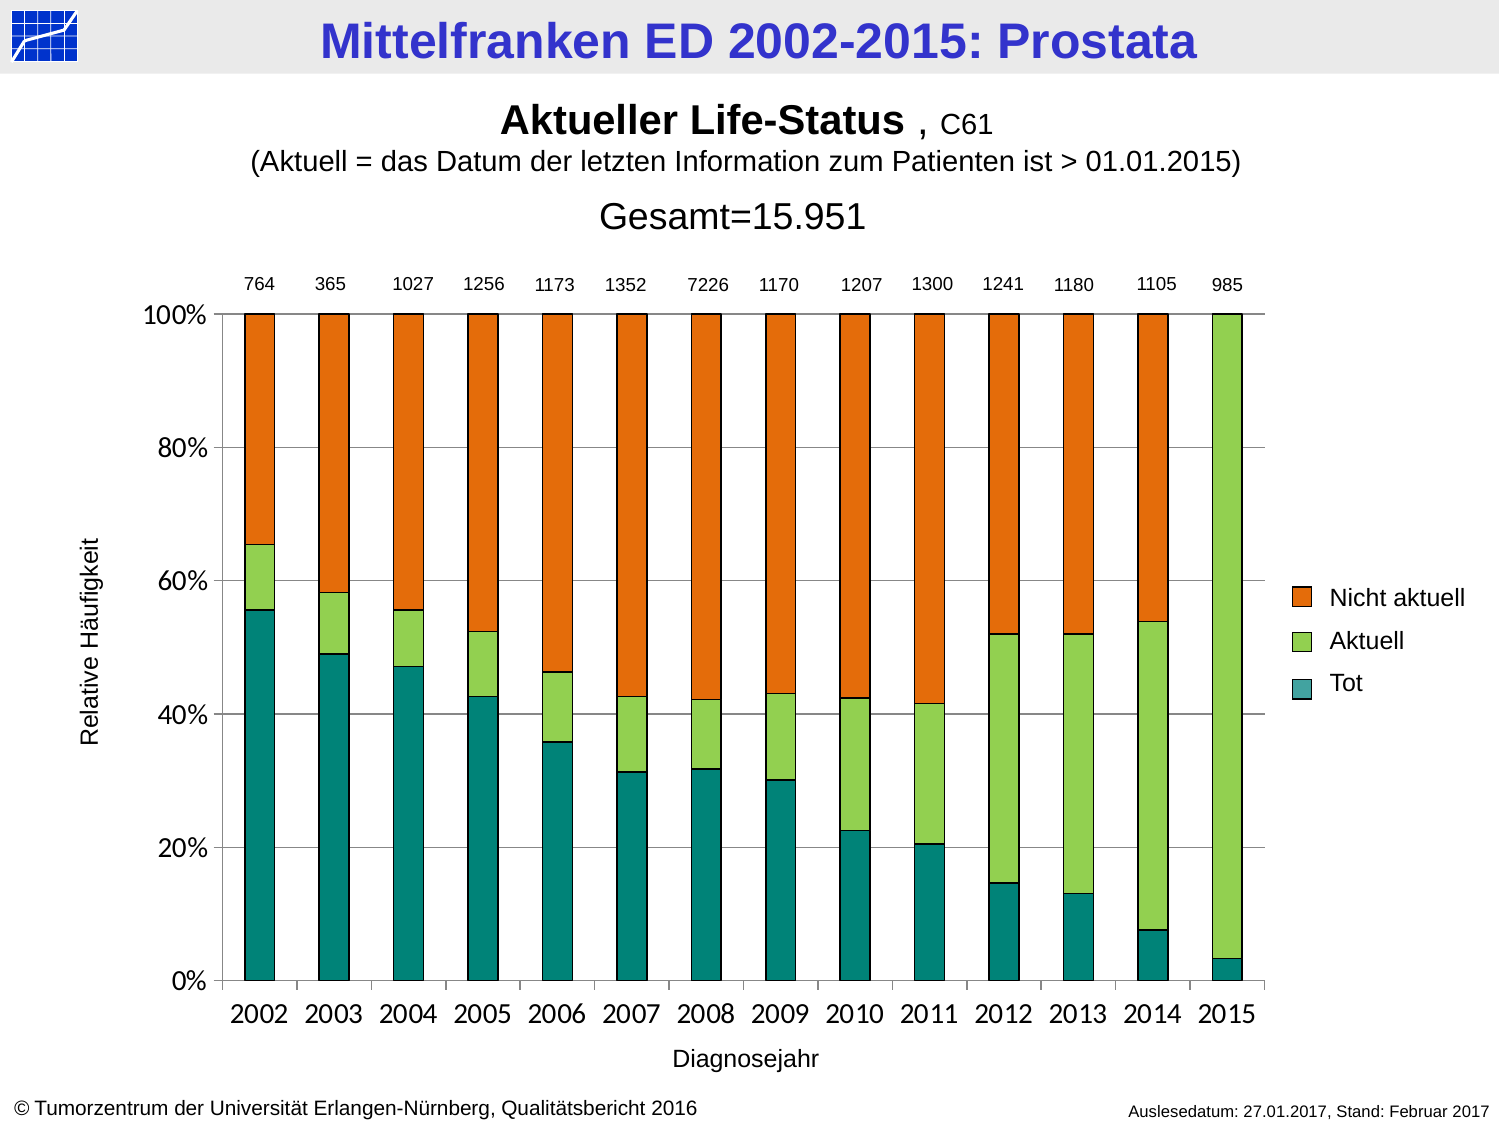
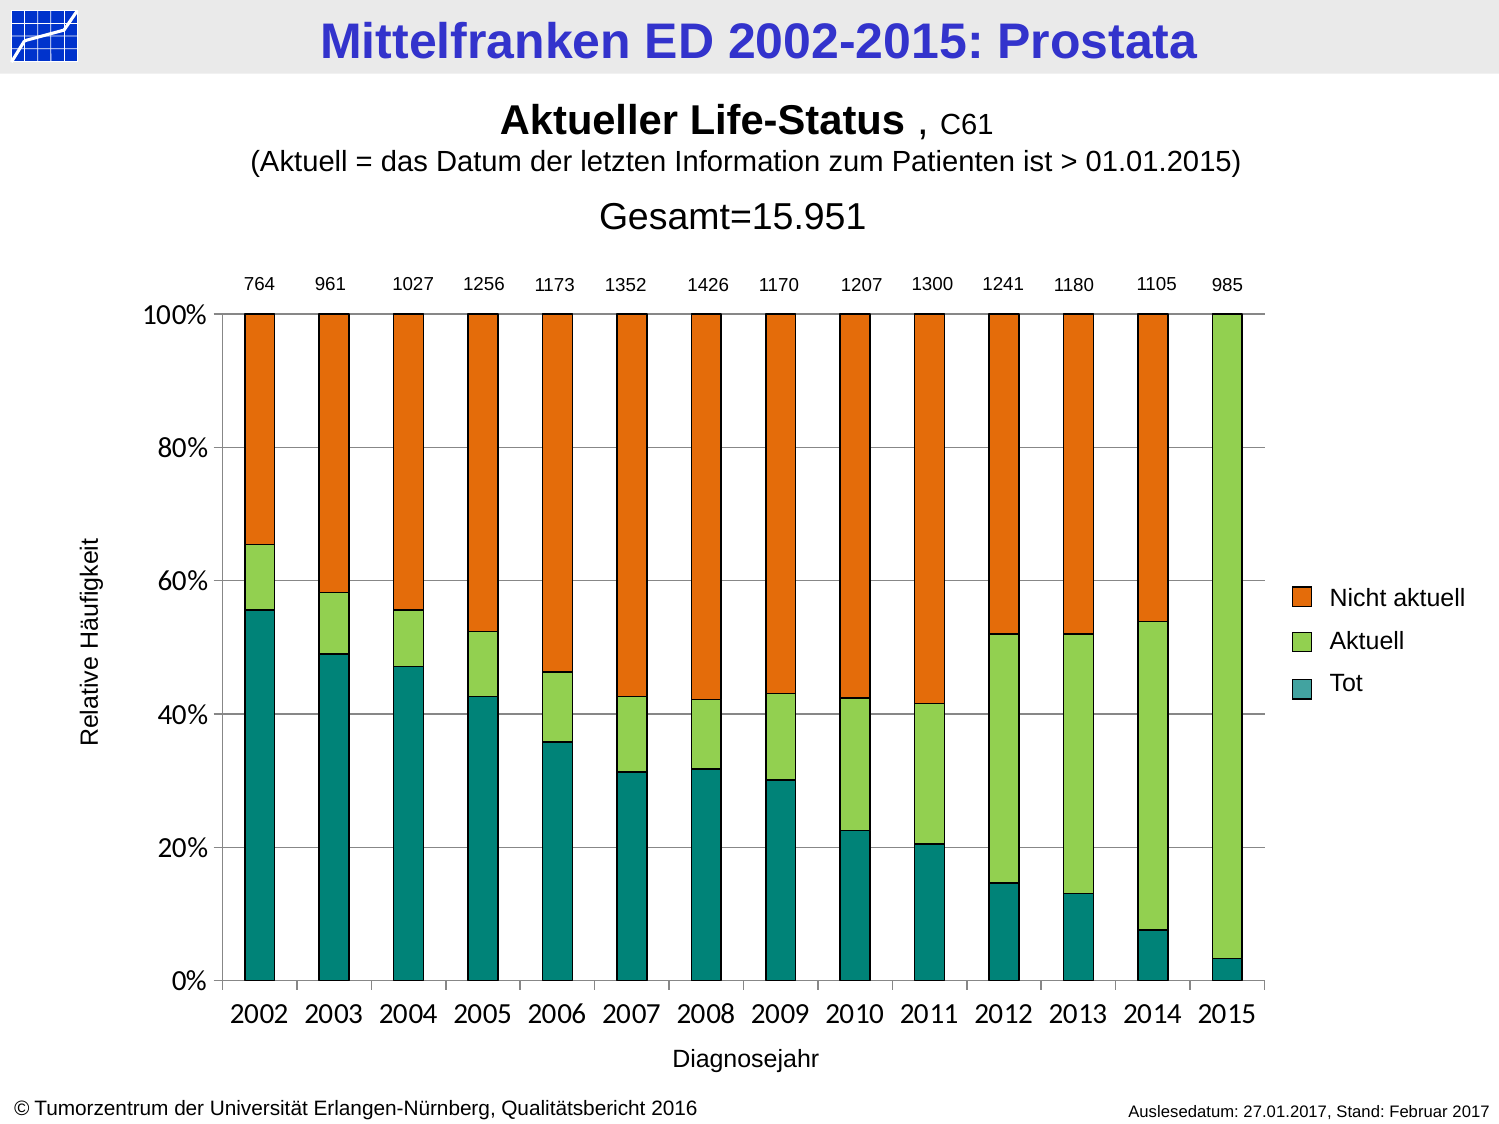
365: 365 -> 961 (330, 284)
7226: 7226 -> 1426 (708, 285)
